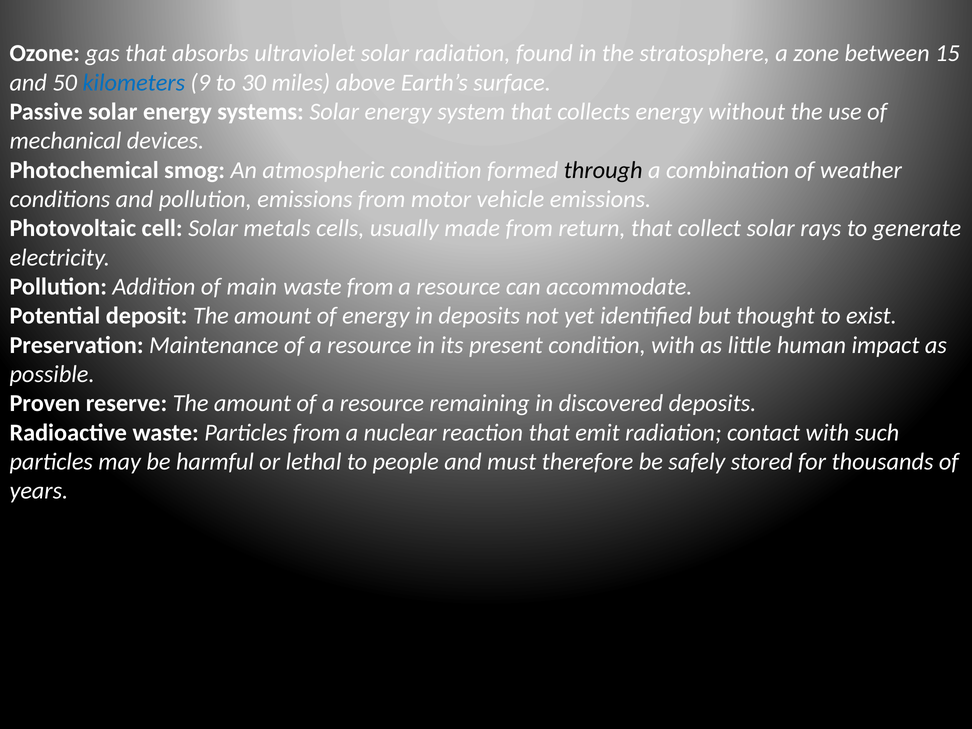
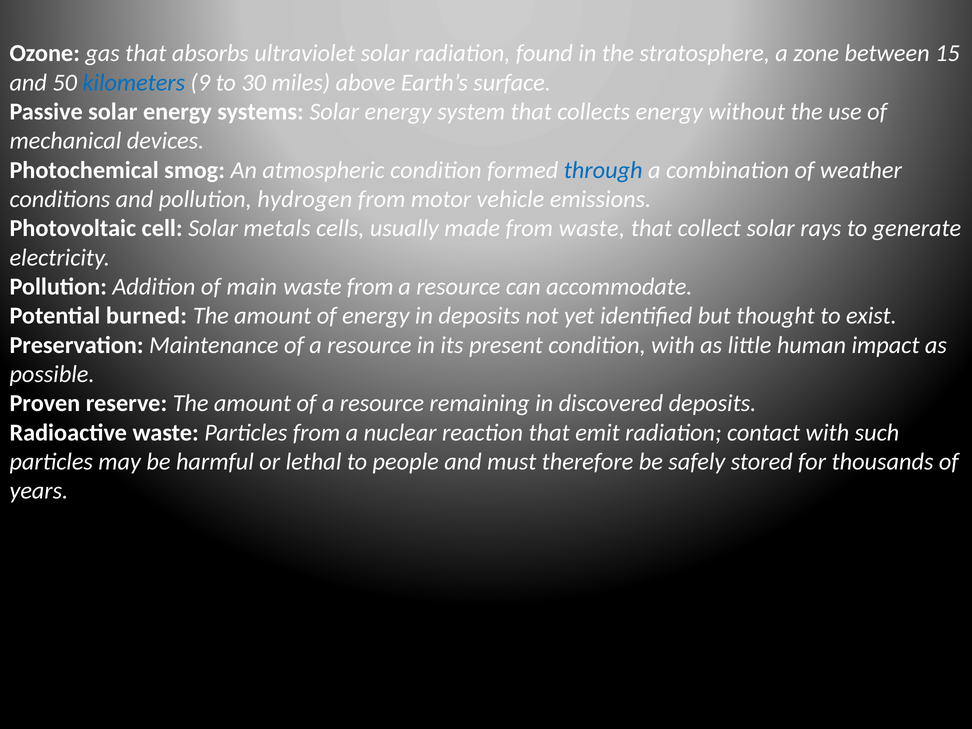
through colour: black -> blue (603, 170)
pollution emissions: emissions -> hydrogen (305, 199)
from return: return -> waste (592, 228)
deposit: deposit -> burned (146, 316)
